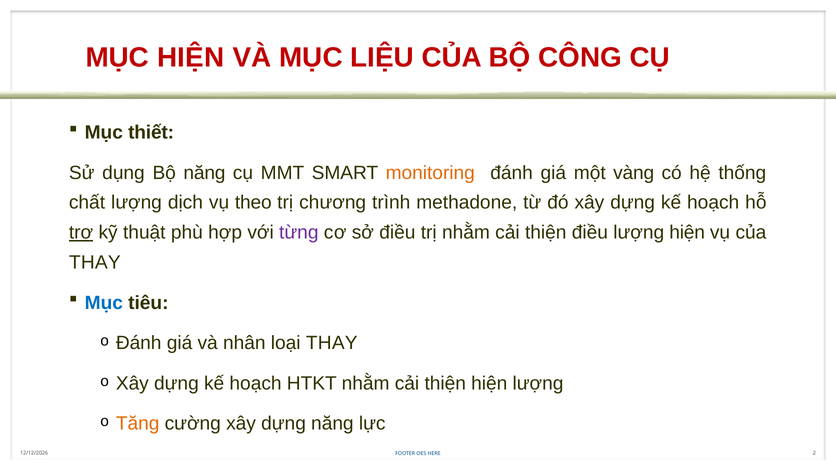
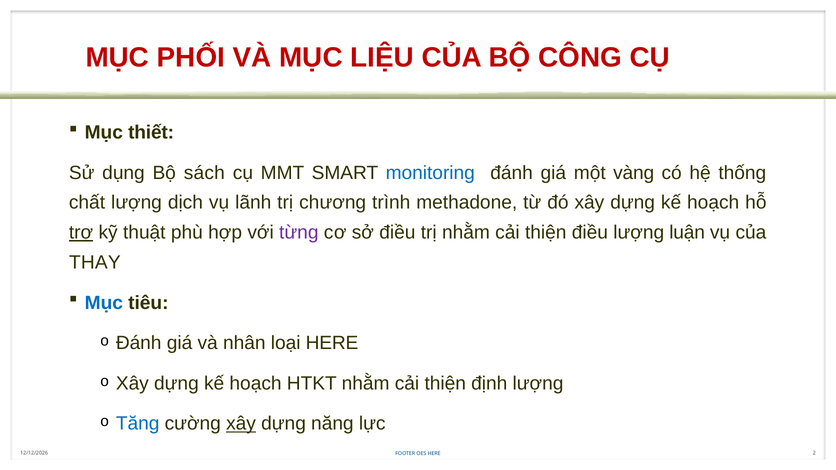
MỤC HIỆN: HIỆN -> PHỐI (191, 58)
Bộ năng: năng -> sách (204, 173)
monitoring colour: orange -> blue (430, 173)
theo: theo -> lãnh (253, 203)
lượng hiện: hiện -> luận (687, 233)
loại THAY: THAY -> HERE (332, 343)
thiện hiện: hiện -> định (489, 384)
Tăng colour: orange -> blue (138, 424)
xây underline: none -> present (241, 424)
